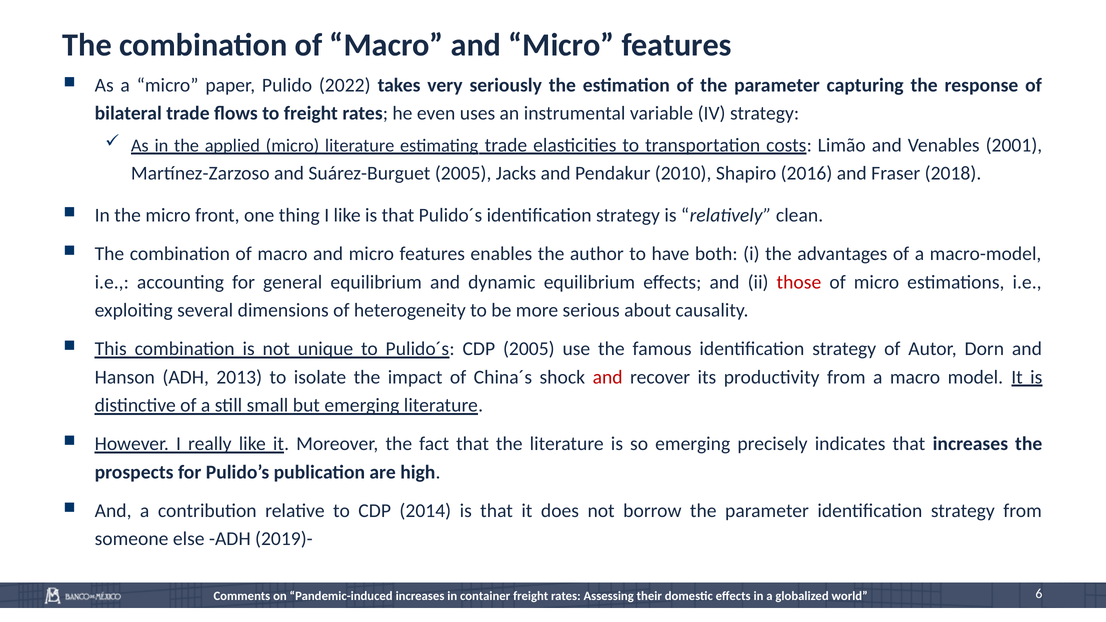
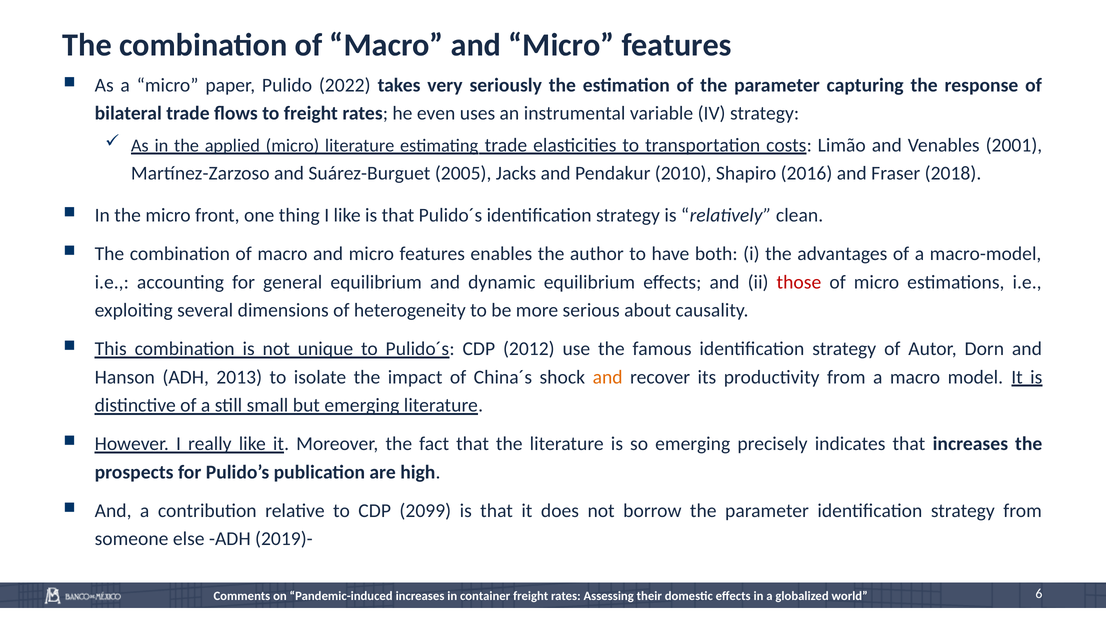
CDP 2005: 2005 -> 2012 (529, 349)
and colour: red -> orange (608, 377)
2014: 2014 -> 2099 (425, 511)
